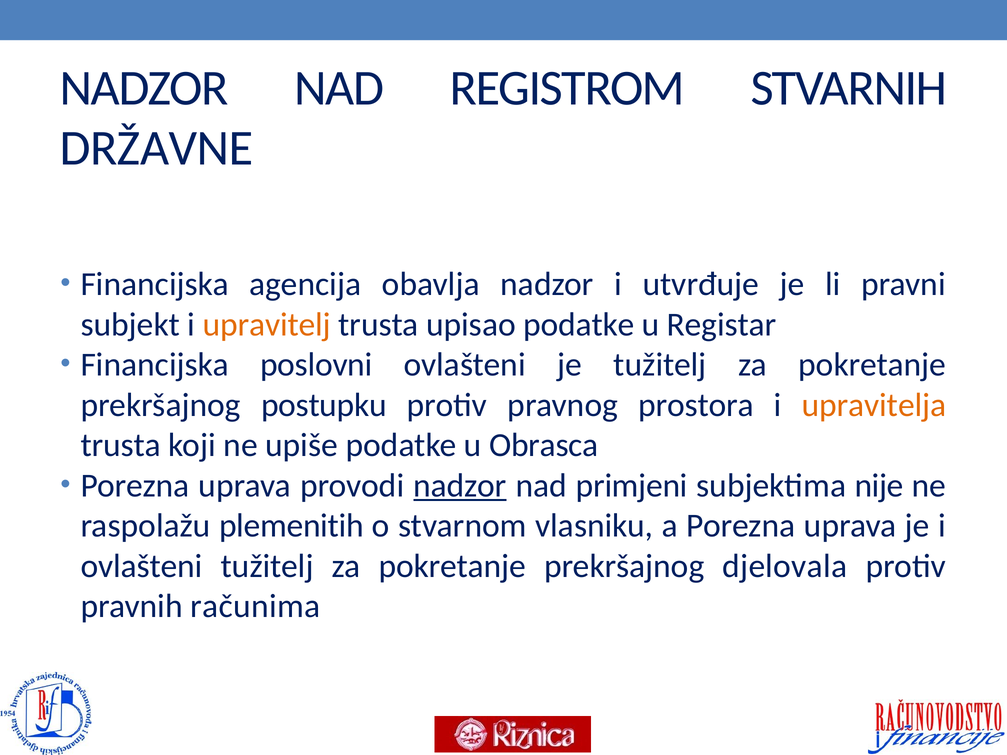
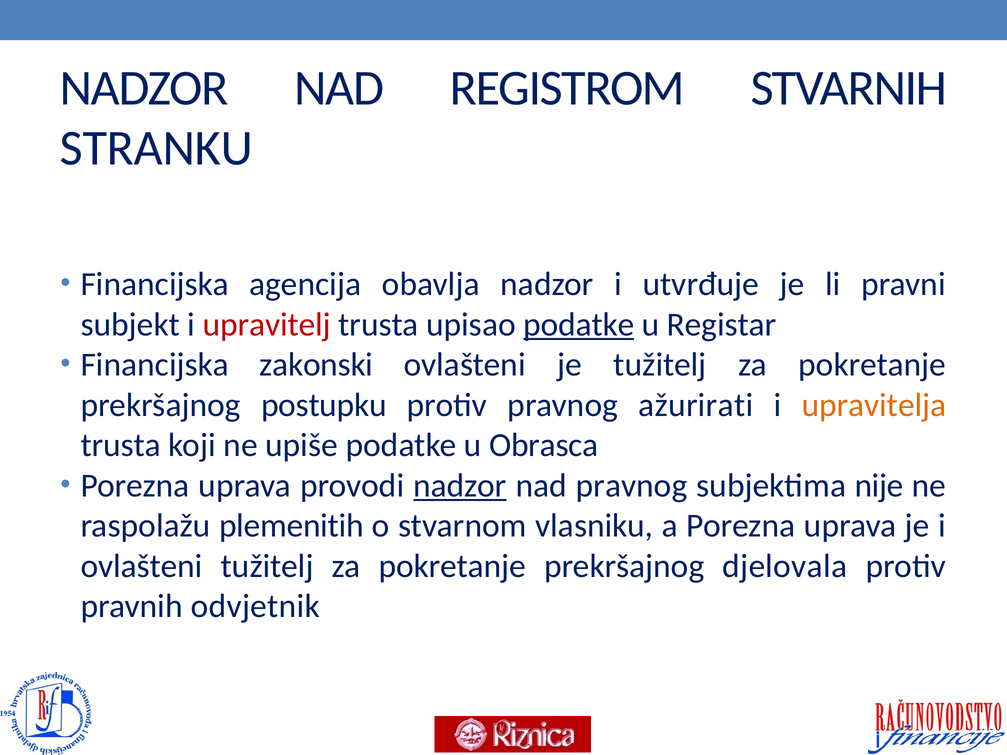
DRŽAVNE: DRŽAVNE -> STRANKU (156, 148)
upravitelj colour: orange -> red (267, 325)
podatke underline: none -> present (579, 325)
poslovni: poslovni -> zakonski (316, 365)
prostora: prostora -> ažurirati (696, 405)
nad primjeni: primjeni -> pravnog (632, 486)
računima: računima -> odvjetnik (255, 607)
